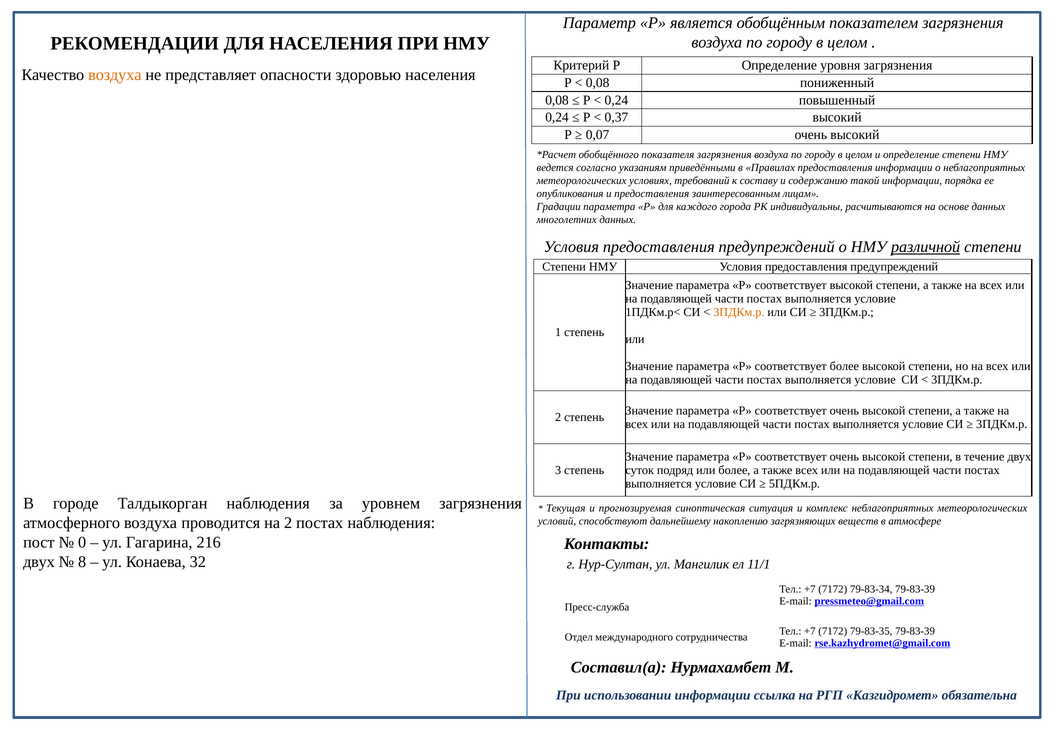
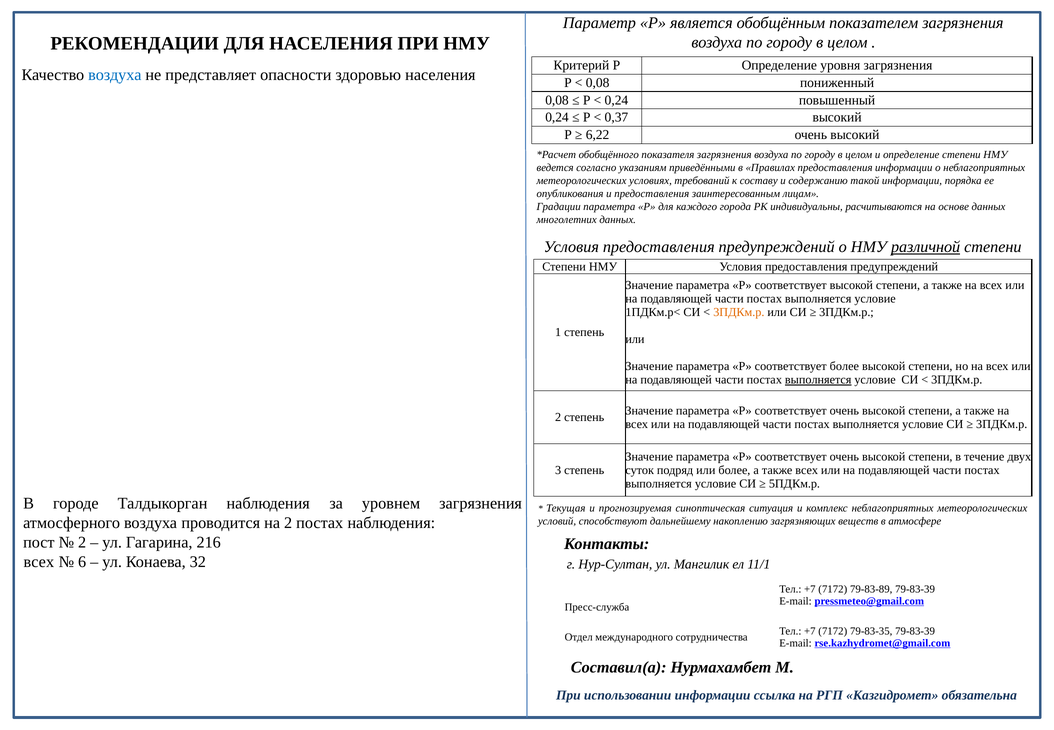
воздуха colour: orange -> blue (115, 75)
0,07: 0,07 -> 6,22 (598, 135)
выполняется underline: none -> present (818, 380)
0: 0 -> 2 (82, 542)
двух: двух -> всех (39, 562)
8: 8 -> 6 (82, 562)
79-83-34: 79-83-34 -> 79-83-89 (871, 589)
